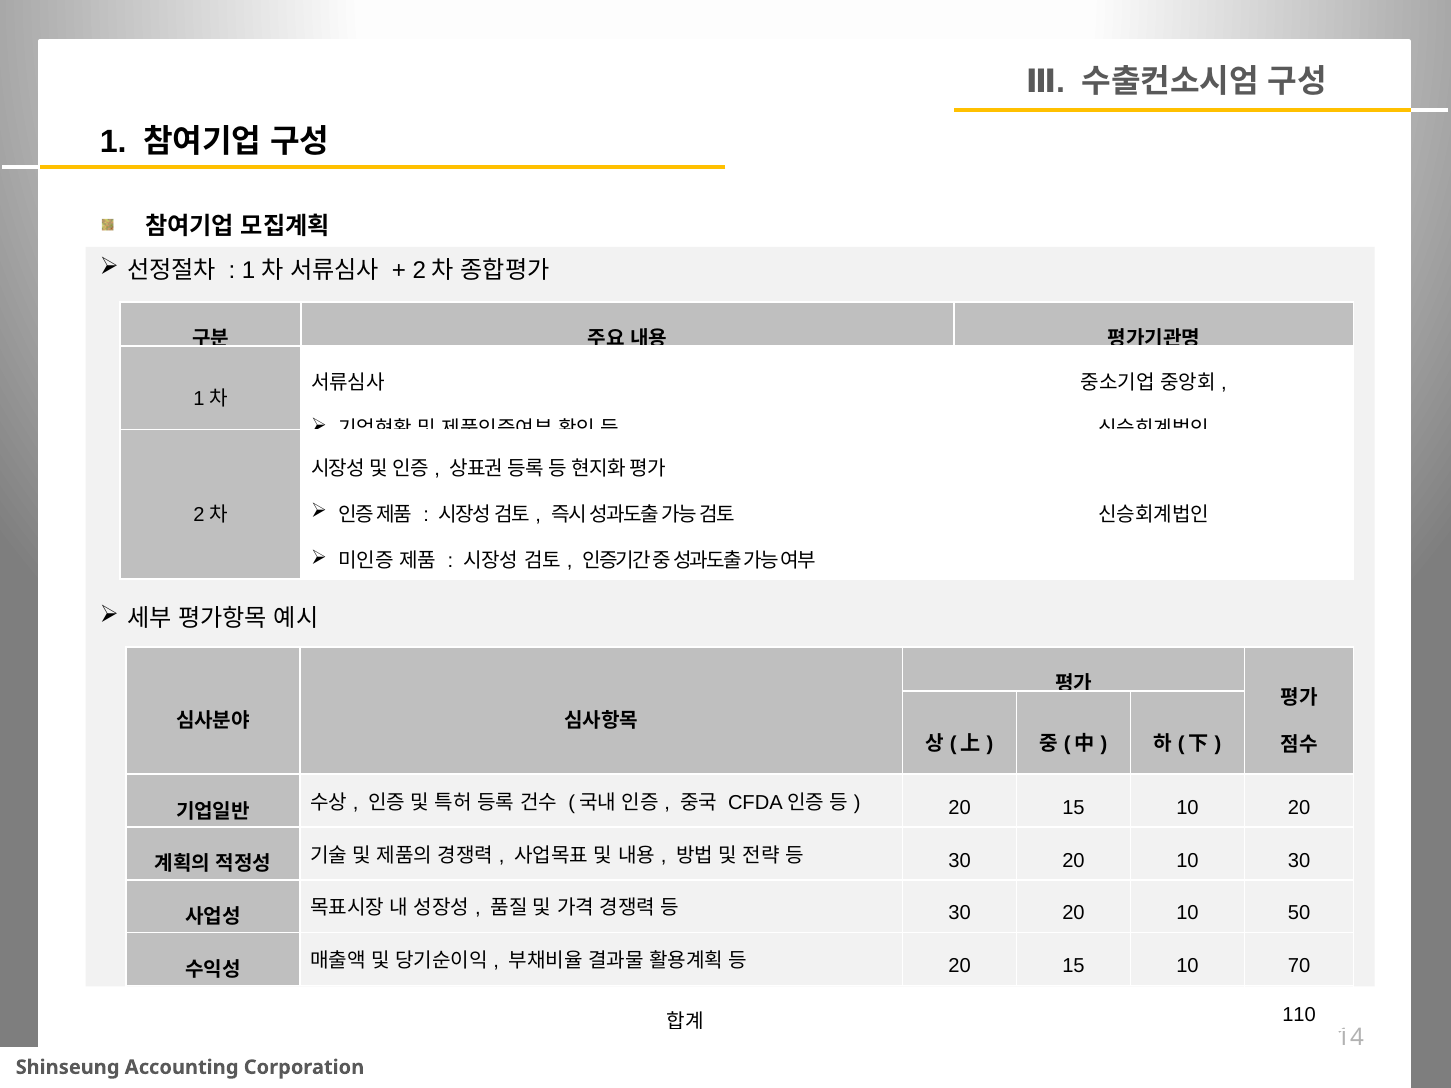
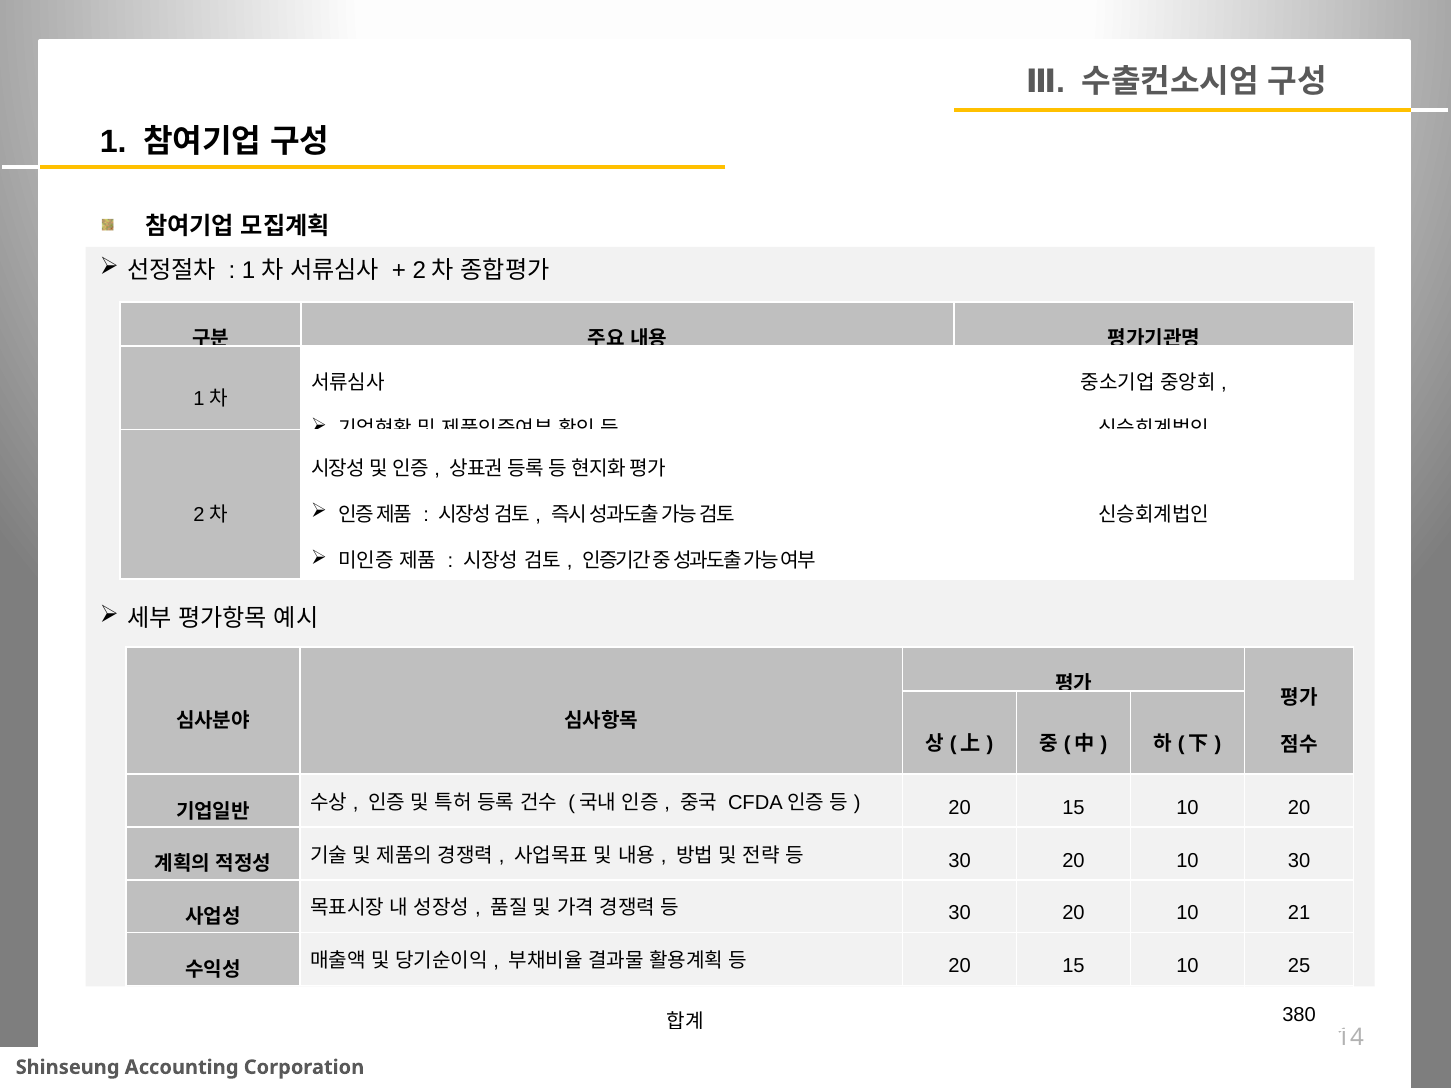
50: 50 -> 21 (1299, 913)
70: 70 -> 25 (1299, 966)
110: 110 -> 380 (1299, 1015)
